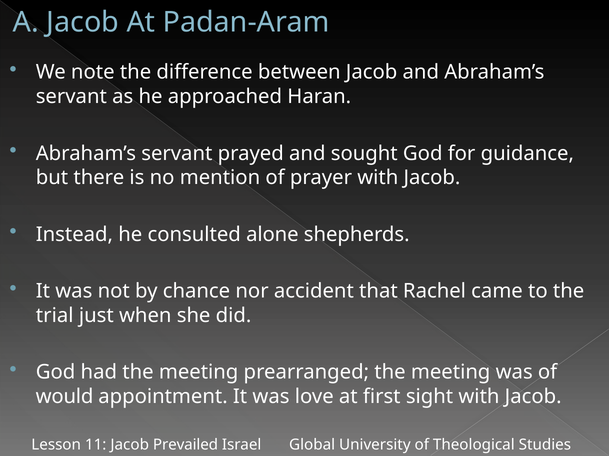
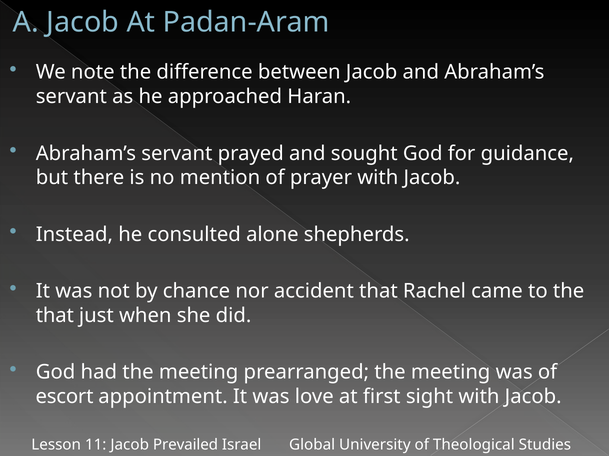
trial: trial -> that (55, 316)
would: would -> escort (65, 397)
